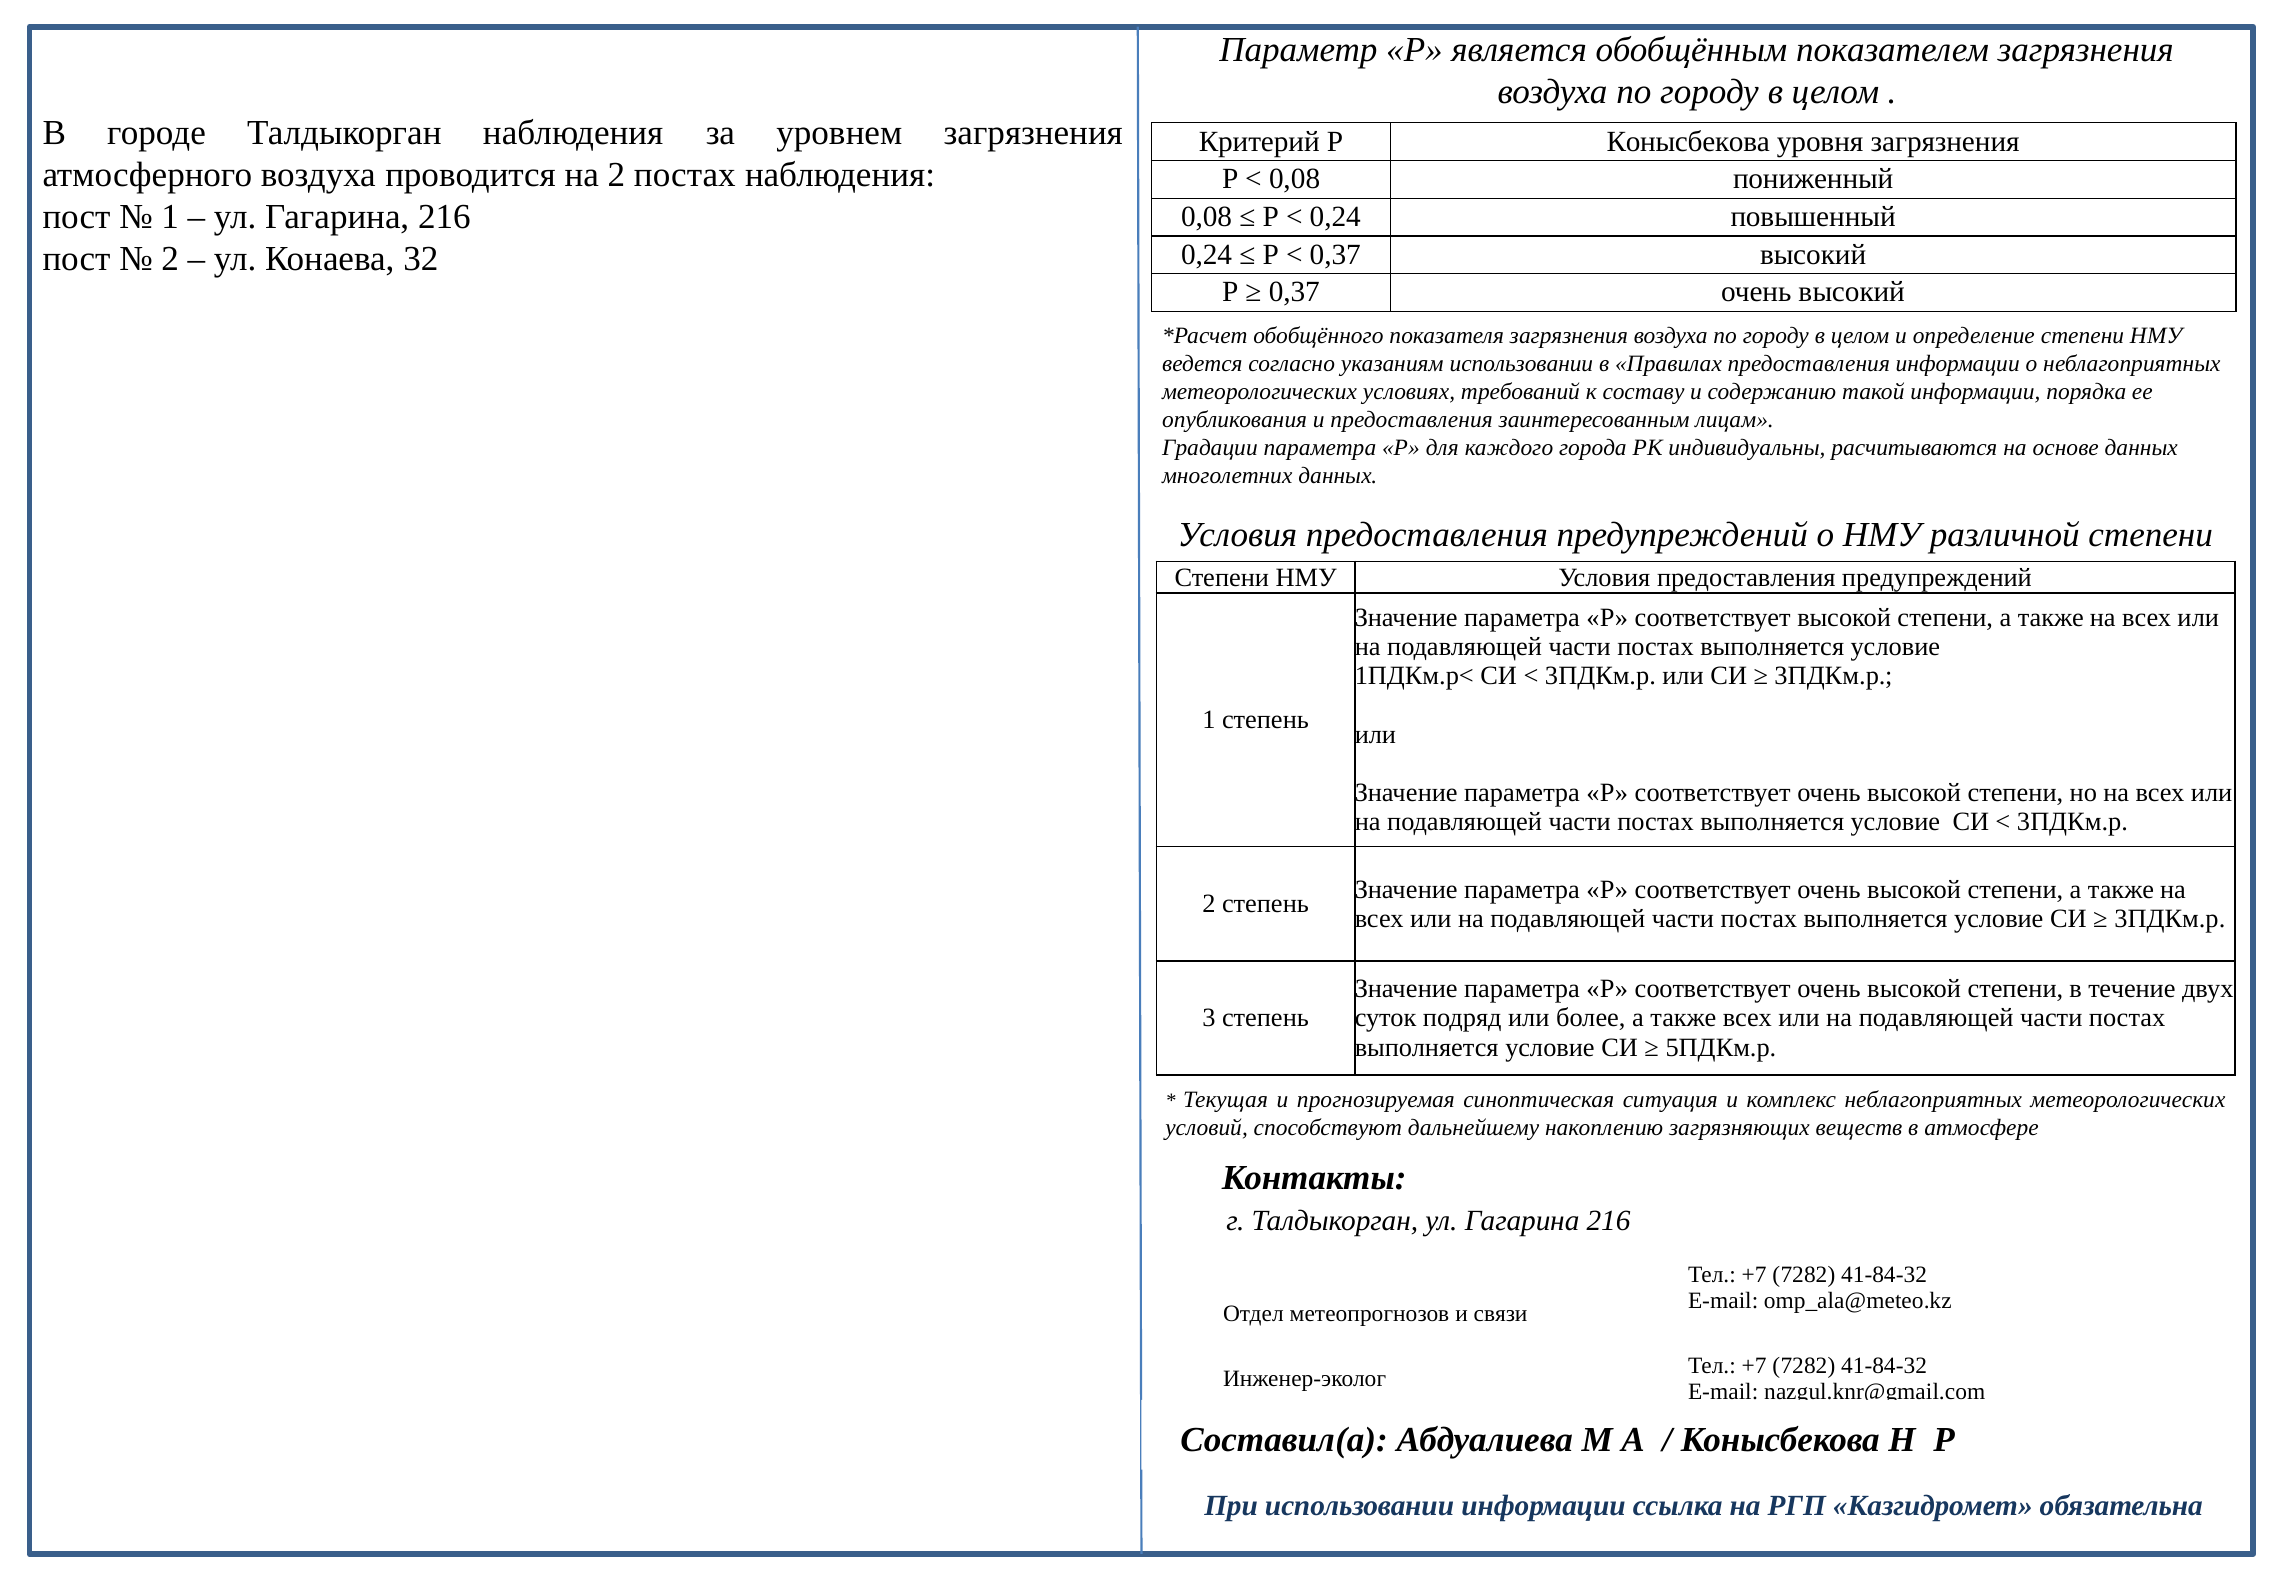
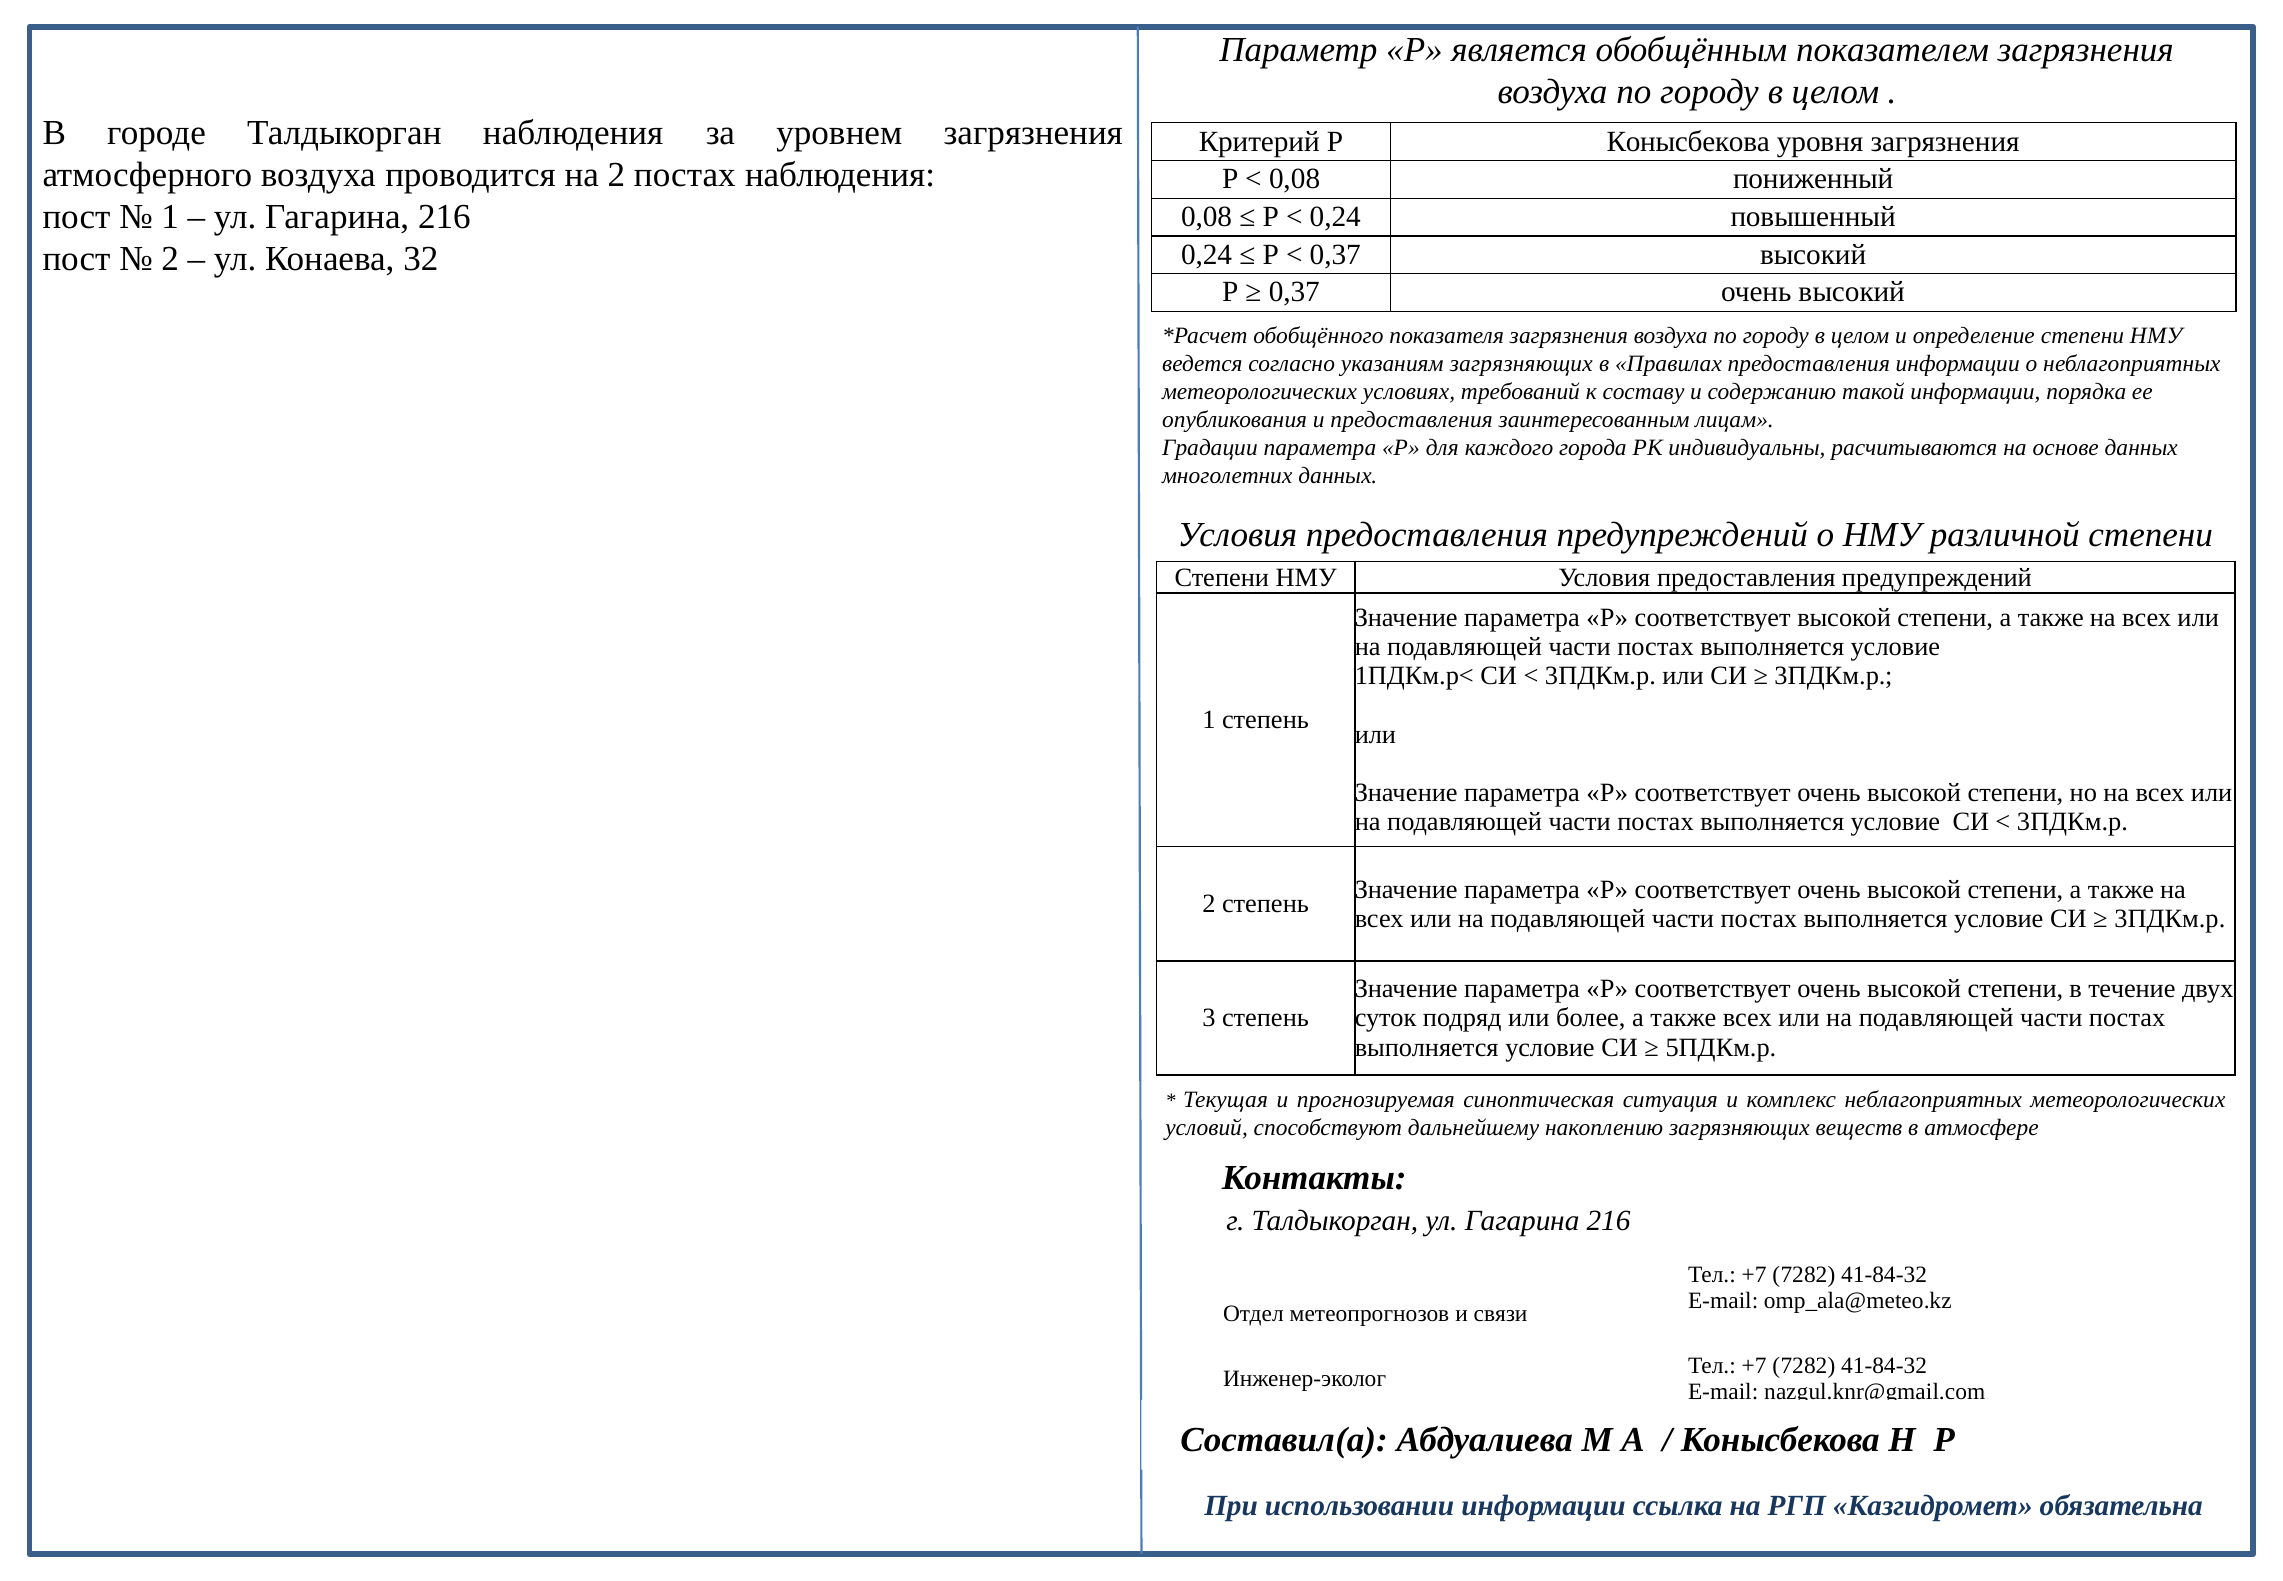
указаниям использовании: использовании -> загрязняющих (1521, 363)
